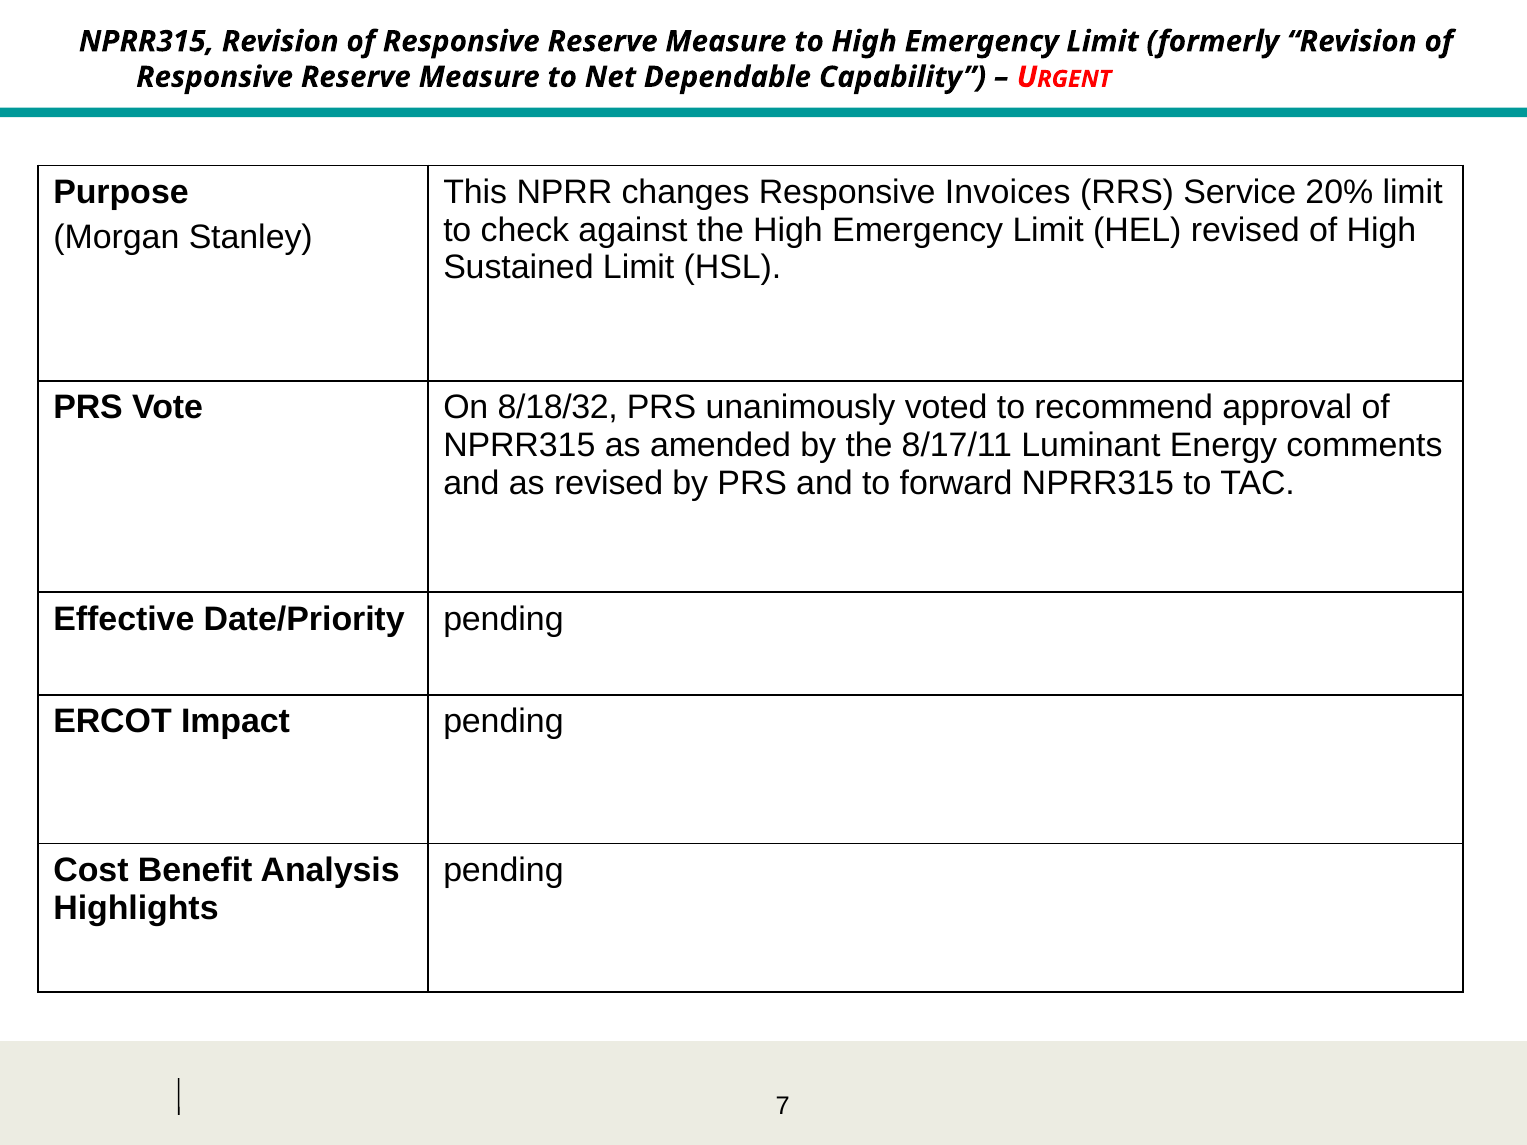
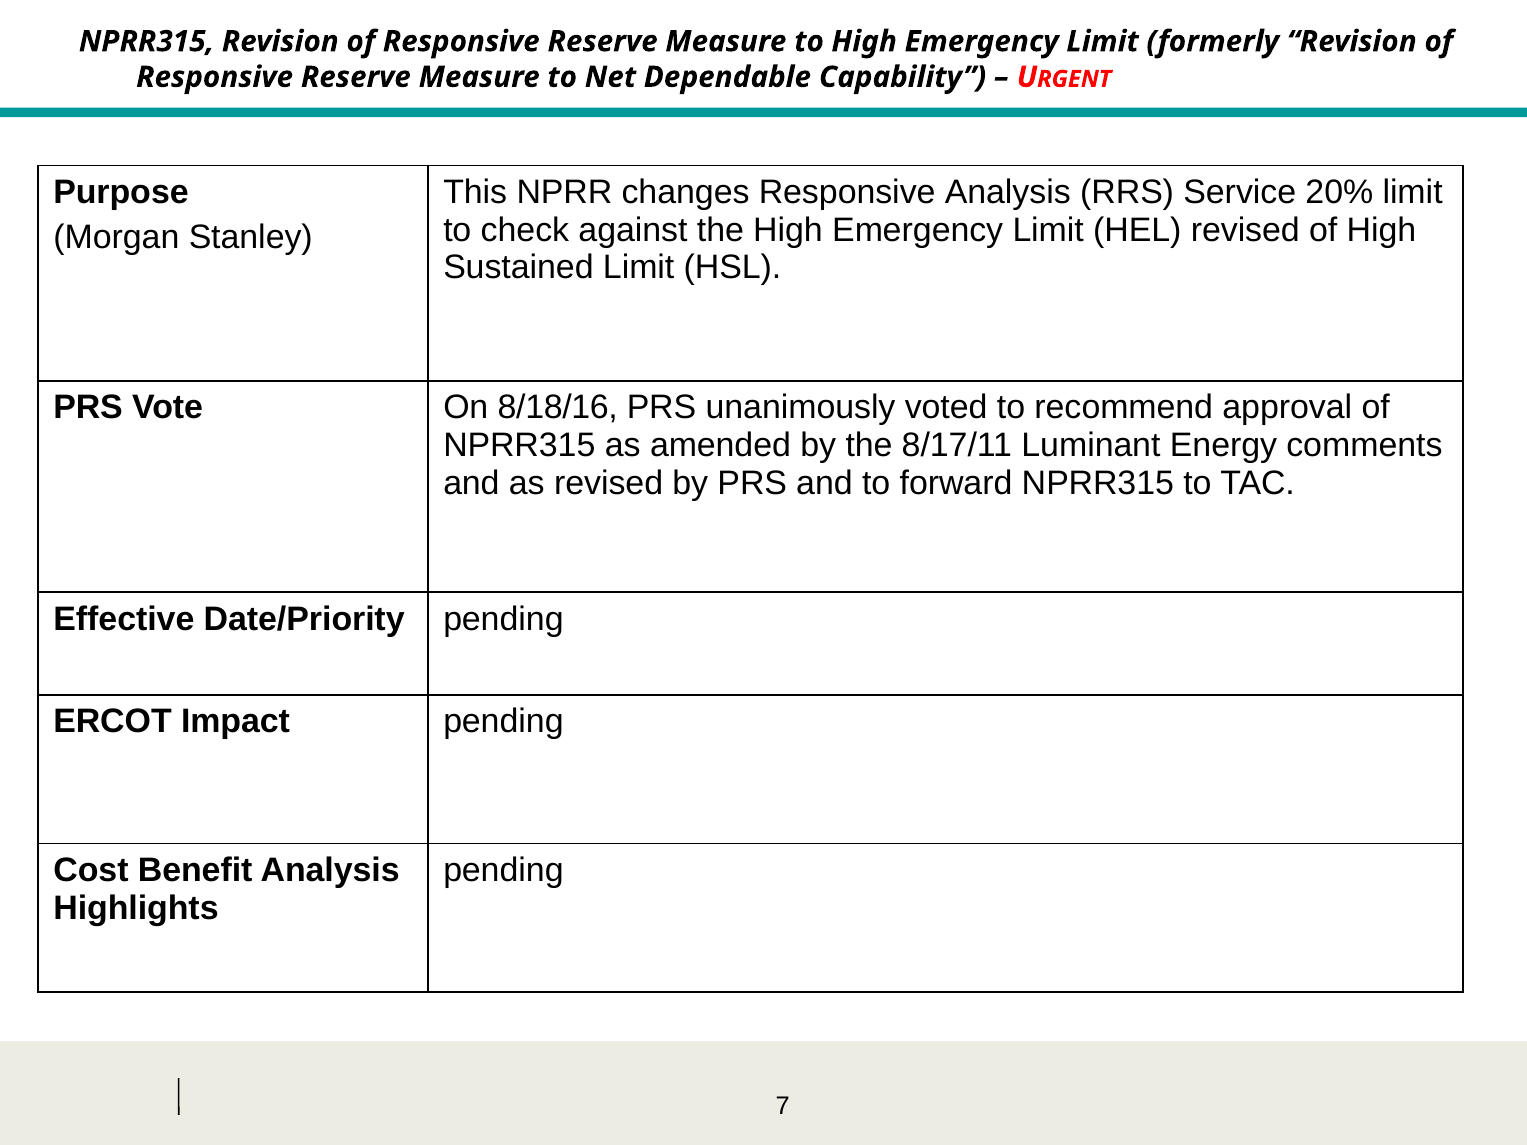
Responsive Invoices: Invoices -> Analysis (1008, 192)
8/18/32: 8/18/32 -> 8/18/16 (558, 408)
